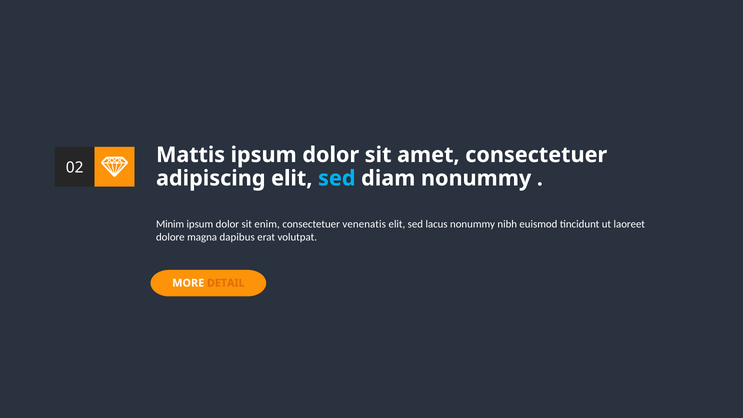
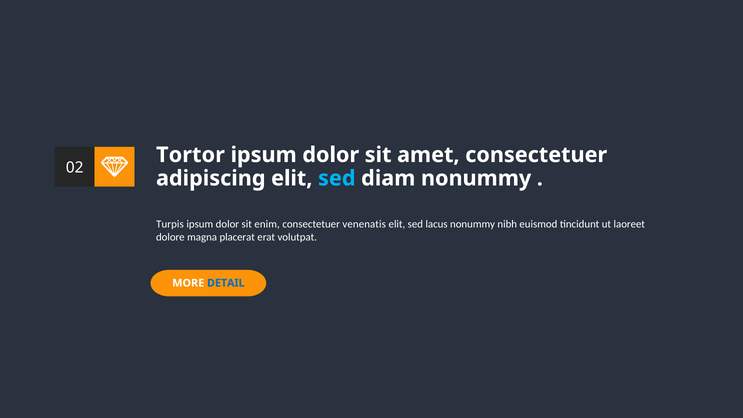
Mattis: Mattis -> Tortor (190, 155)
Minim: Minim -> Turpis (170, 224)
dapibus: dapibus -> placerat (237, 237)
DETAIL colour: orange -> blue (226, 283)
